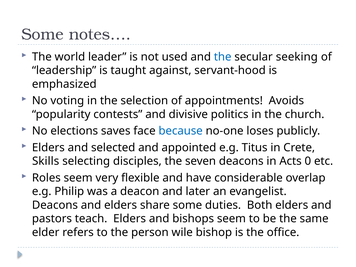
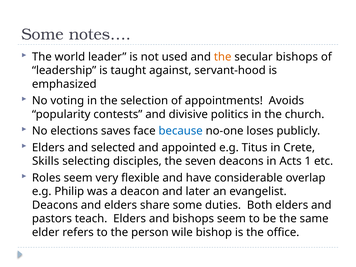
the colour: blue -> orange (223, 57)
secular seeking: seeking -> bishops (297, 57)
0: 0 -> 1 (308, 161)
